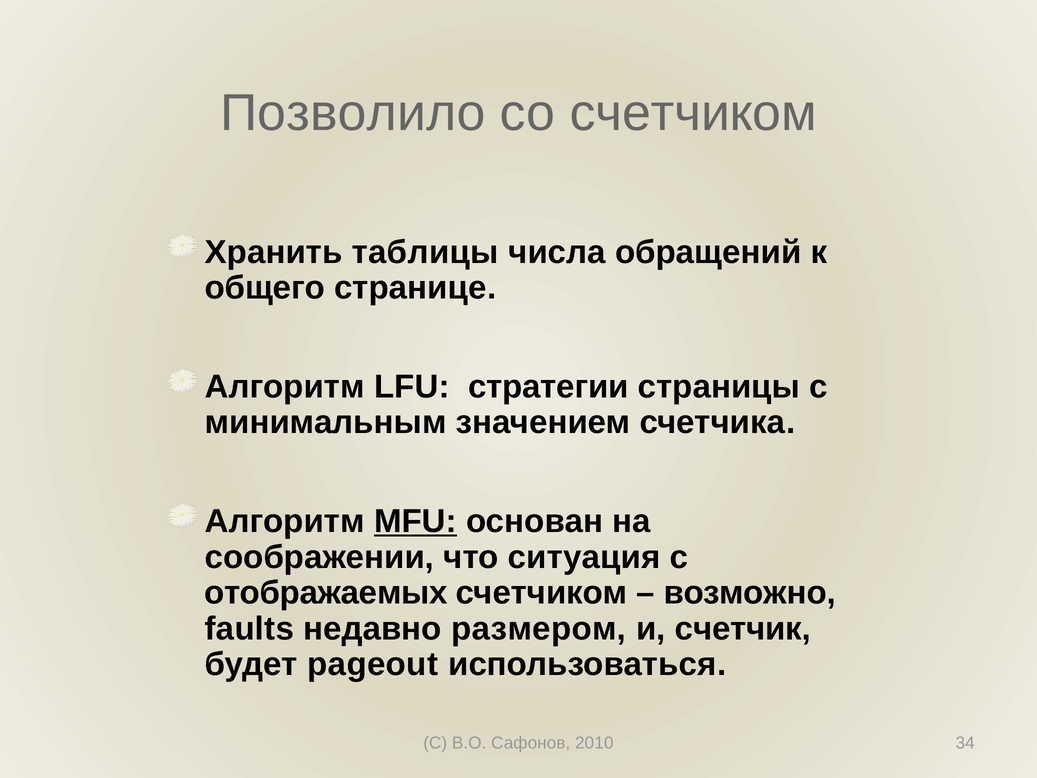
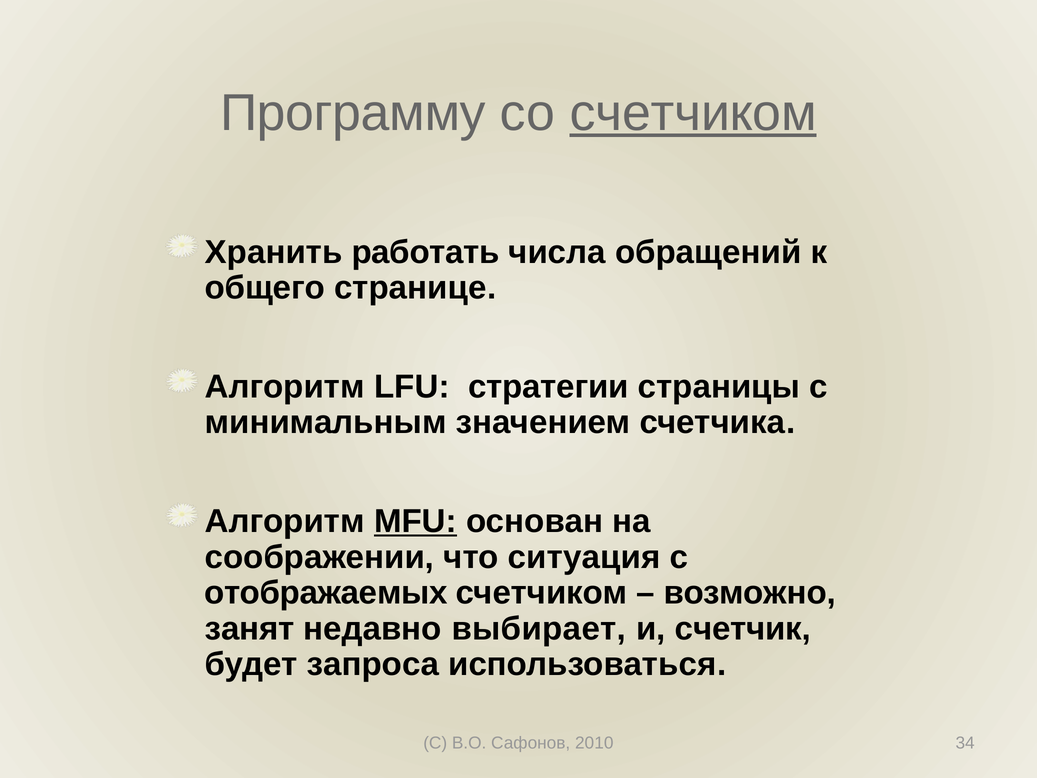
Позволило: Позволило -> Программу (353, 113)
счетчиком underline: none -> present (693, 113)
таблицы: таблицы -> работать (426, 252)
faults: faults -> занят (250, 628)
размером: размером -> выбирает (539, 628)
pageout: pageout -> запроса (373, 664)
